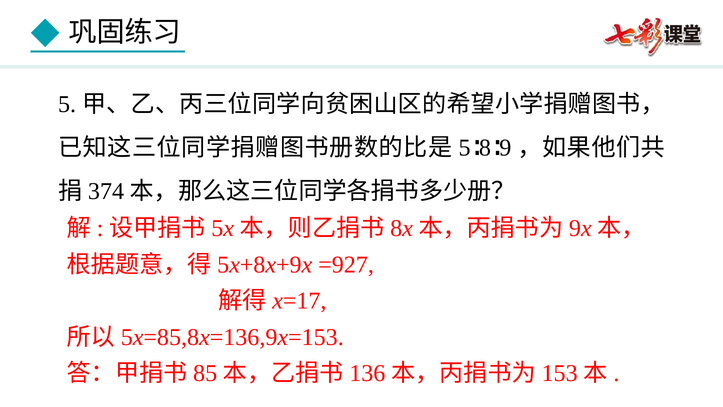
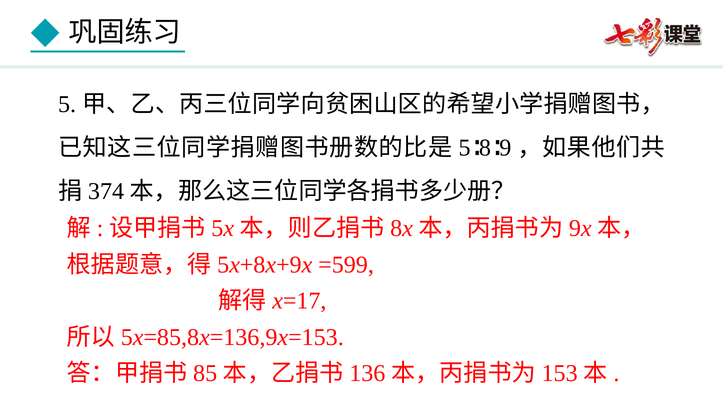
=927: =927 -> =599 (346, 265)
